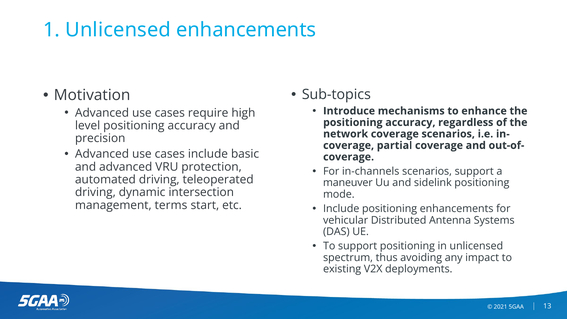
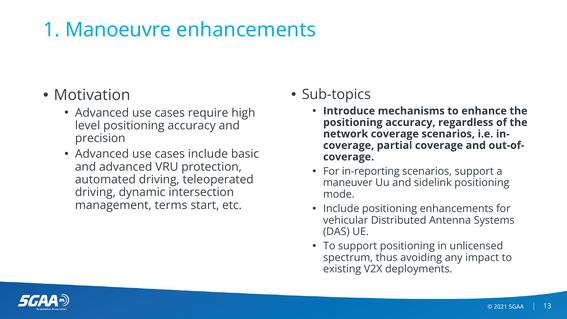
1 Unlicensed: Unlicensed -> Manoeuvre (118, 30)
in-channels: in-channels -> in-reporting (371, 171)
